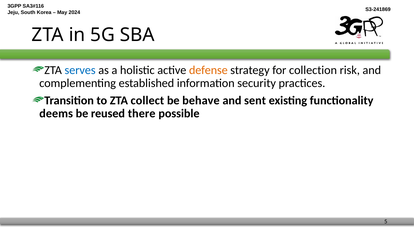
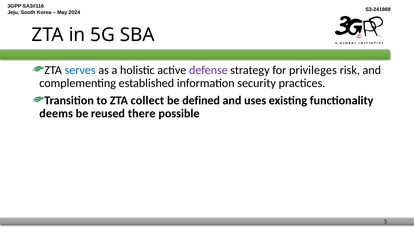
defense colour: orange -> purple (208, 70)
collection: collection -> privileges (313, 70)
behave: behave -> defined (201, 100)
sent: sent -> uses (255, 100)
